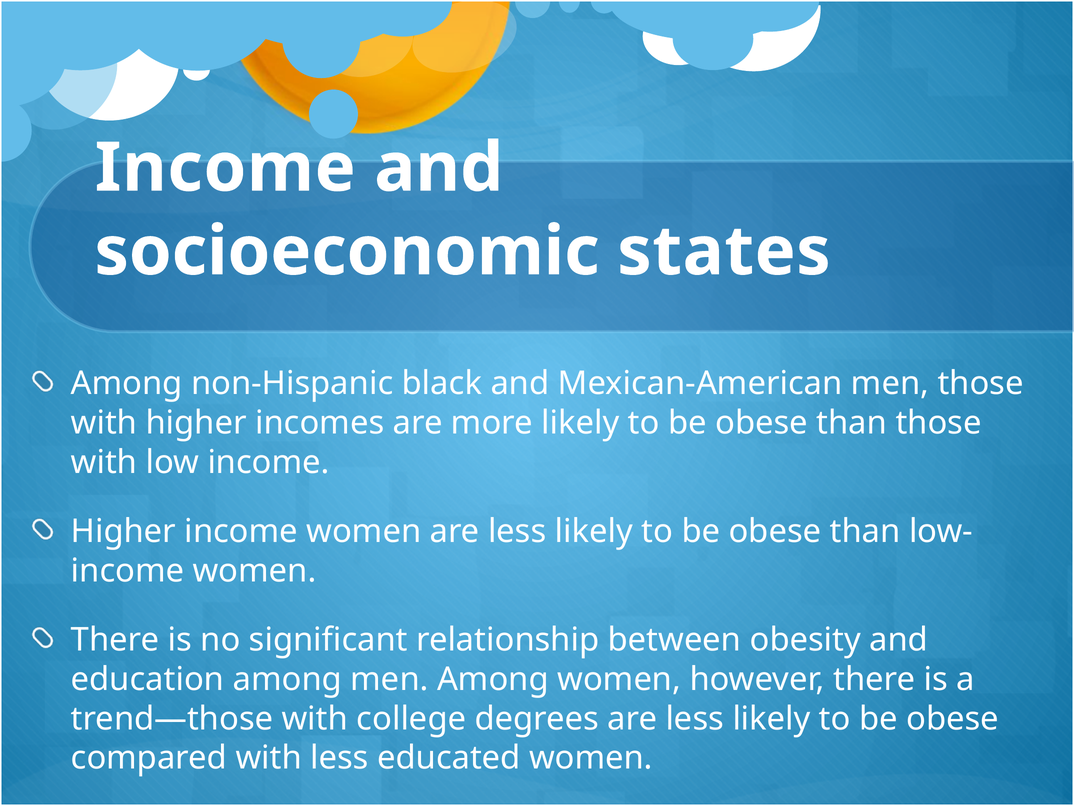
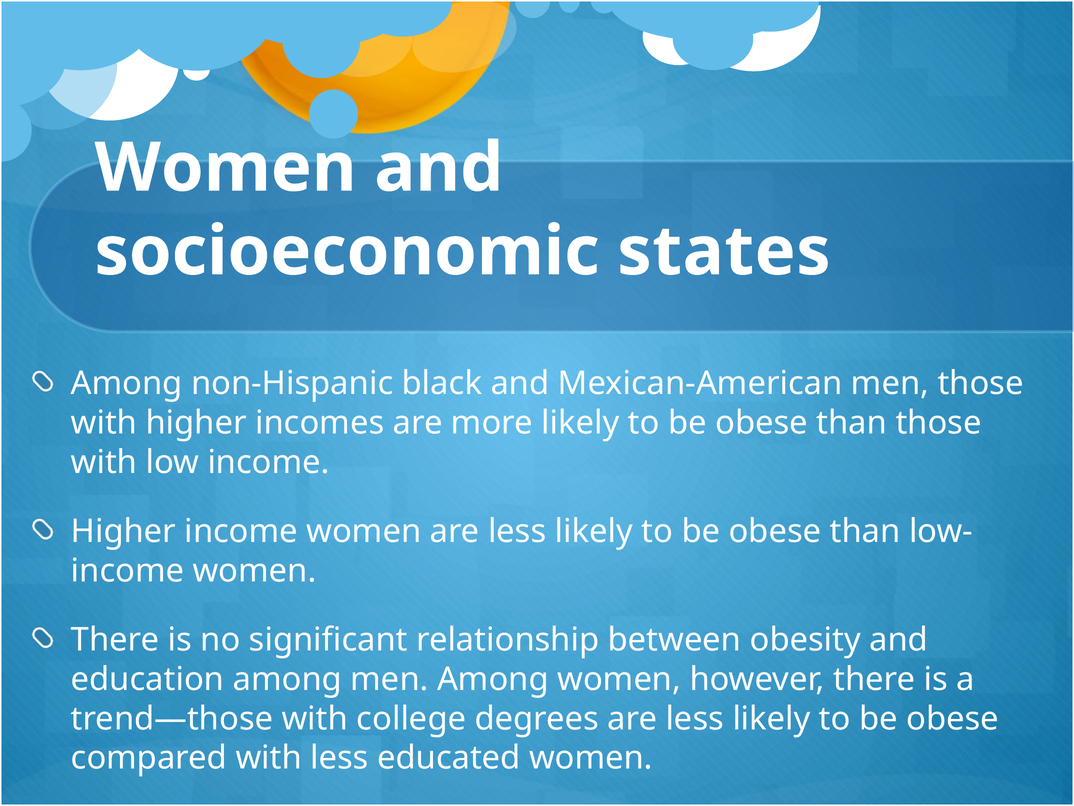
Income: Income -> Women (225, 168)
